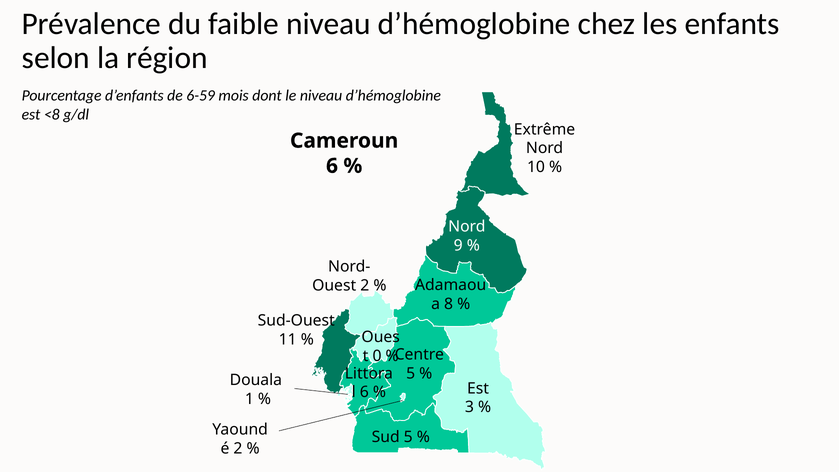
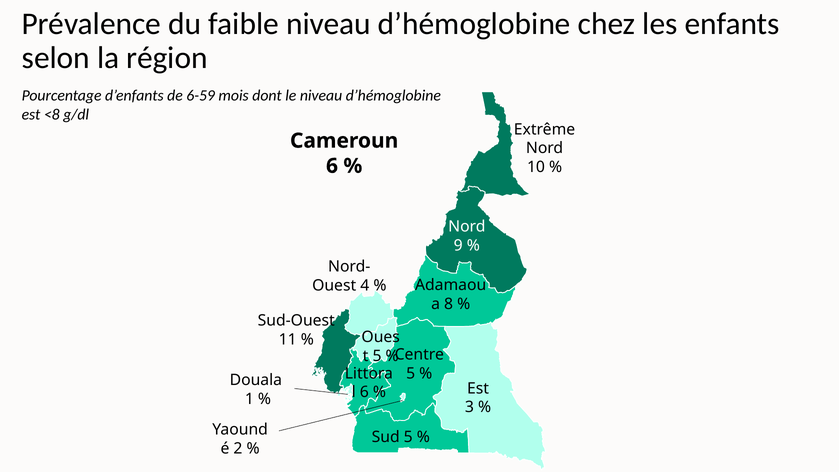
Ouest 2: 2 -> 4 (365, 286)
0: 0 -> 5 (377, 356)
